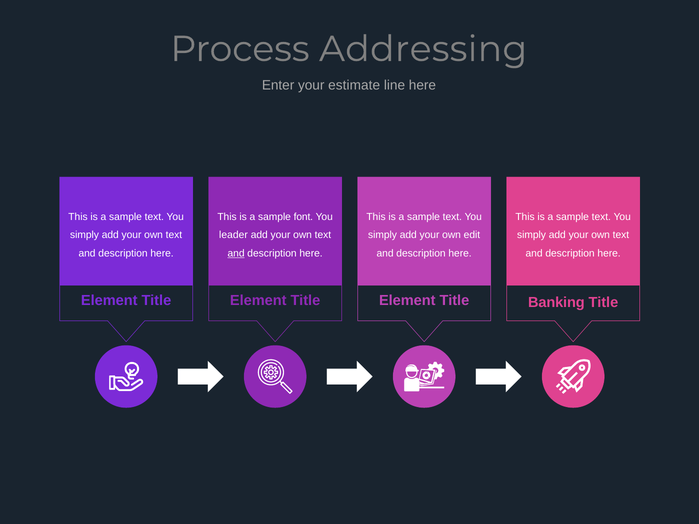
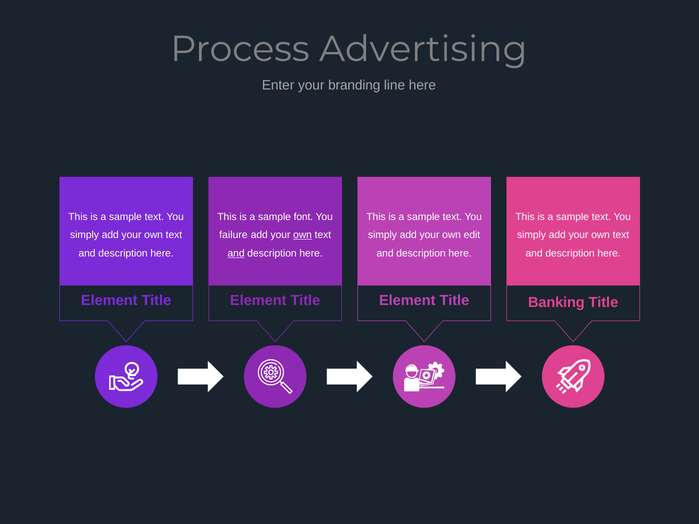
Addressing: Addressing -> Advertising (423, 49)
estimate: estimate -> branding (354, 85)
leader: leader -> failure (233, 235)
own underline: none -> present (303, 235)
